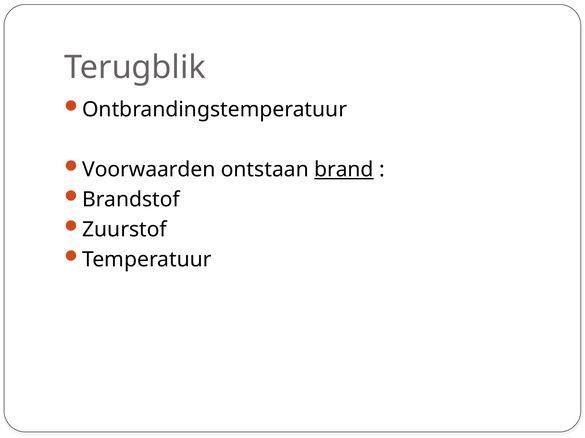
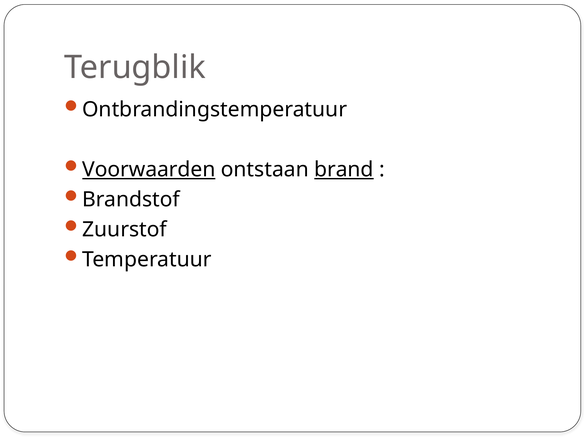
Voorwaarden underline: none -> present (149, 170)
